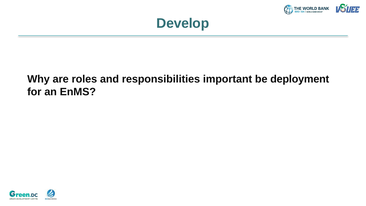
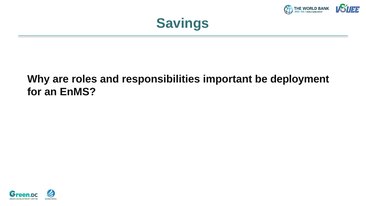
Develop: Develop -> Savings (183, 23)
